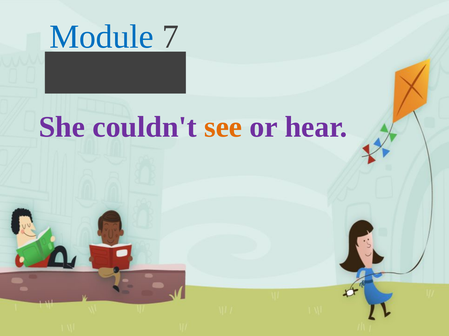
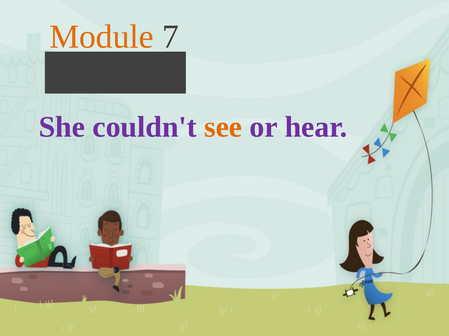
Module colour: blue -> orange (102, 37)
